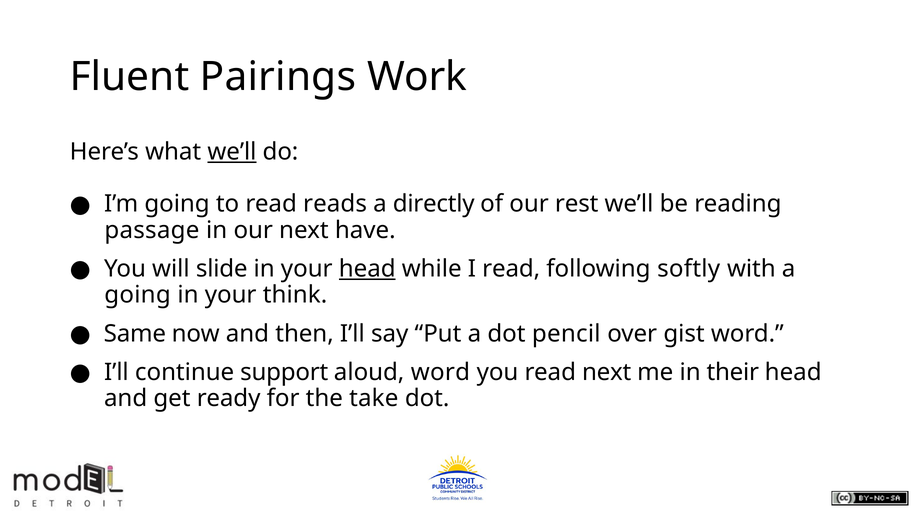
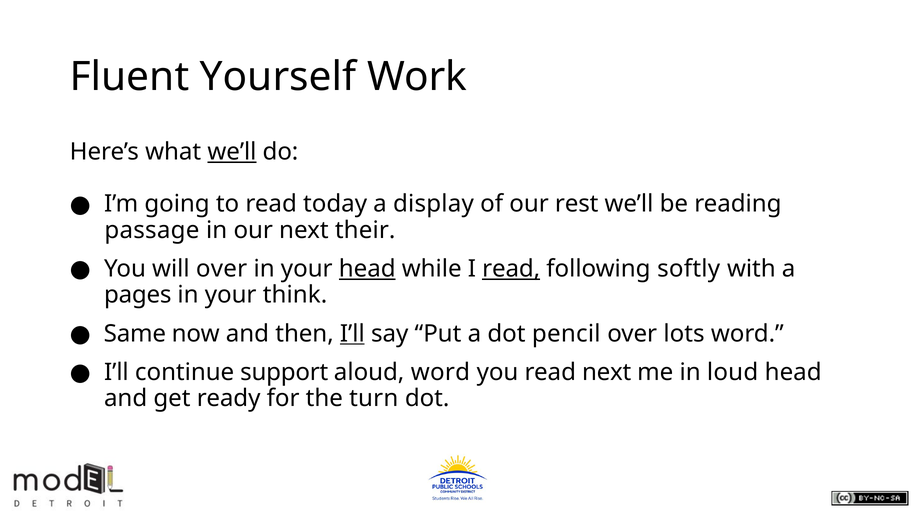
Pairings: Pairings -> Yourself (278, 77)
reads: reads -> today (335, 204)
directly: directly -> display (433, 204)
have: have -> their (365, 230)
will slide: slide -> over (222, 269)
read underline: none -> present (511, 269)
going: going -> pages (138, 295)
I’ll underline: none -> present (352, 334)
gist: gist -> lots (684, 334)
their: their -> loud (733, 373)
take: take -> turn (374, 399)
